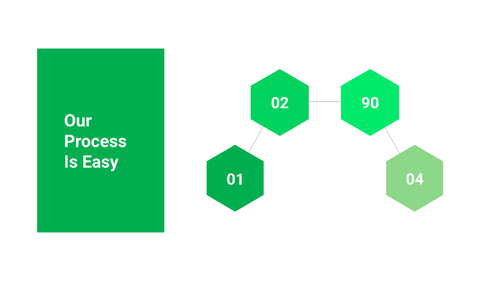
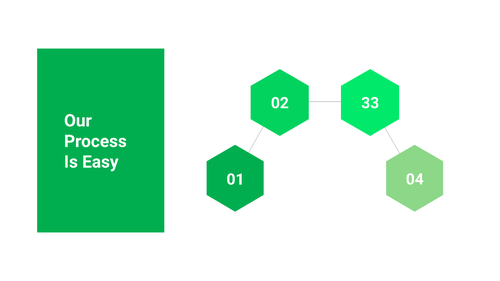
90: 90 -> 33 (370, 103)
